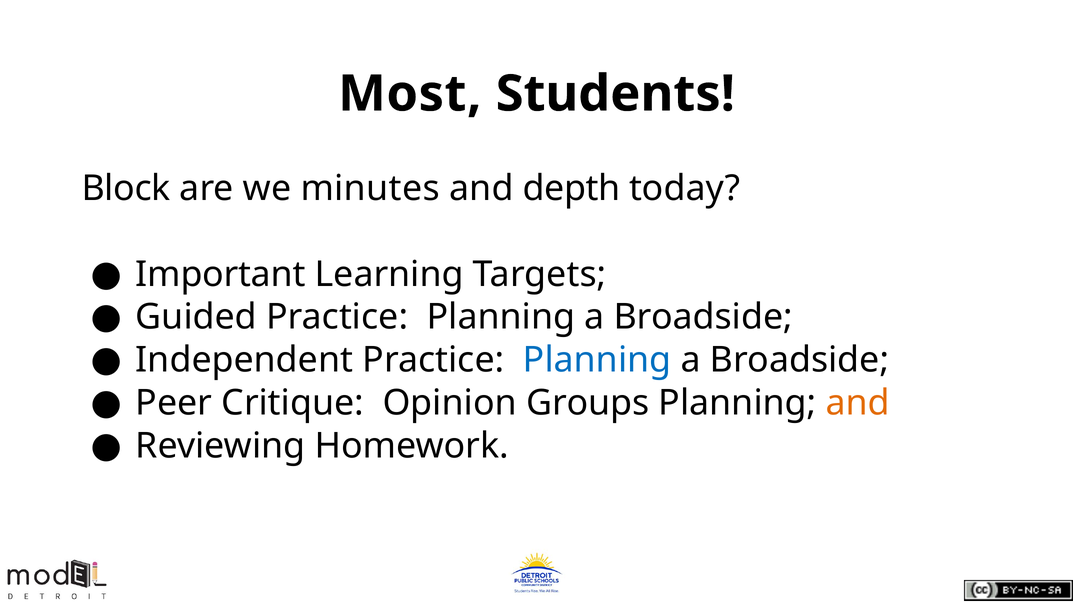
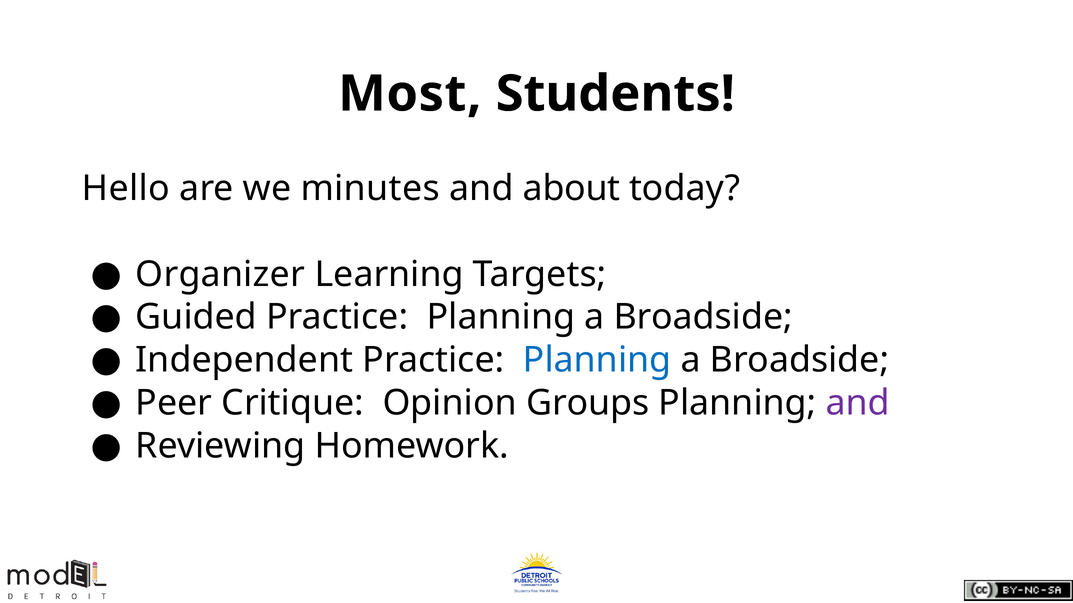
Block: Block -> Hello (126, 189)
depth: depth -> about (572, 189)
Important: Important -> Organizer (220, 274)
and colour: orange -> purple (858, 403)
